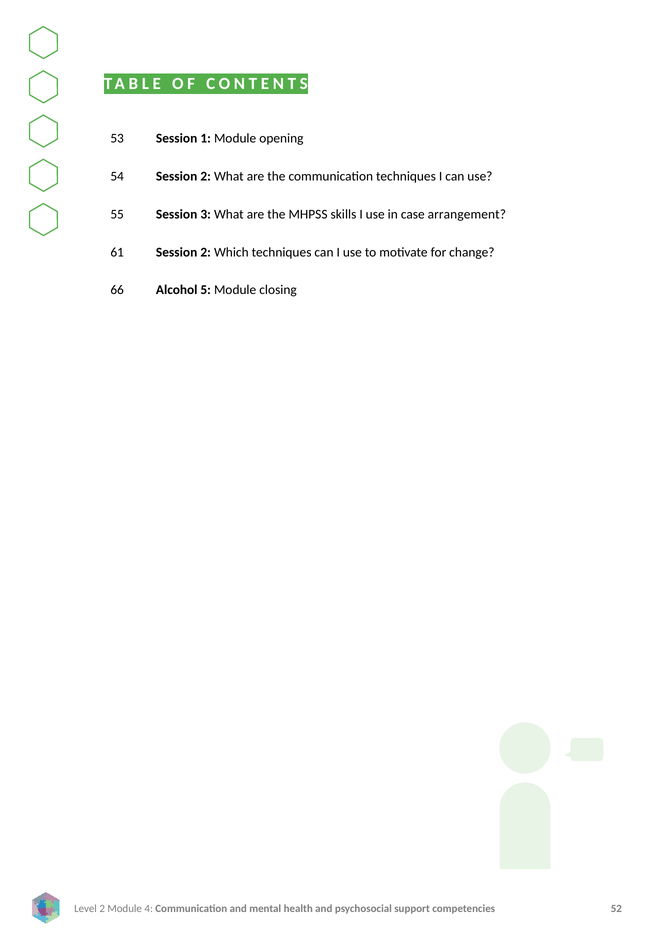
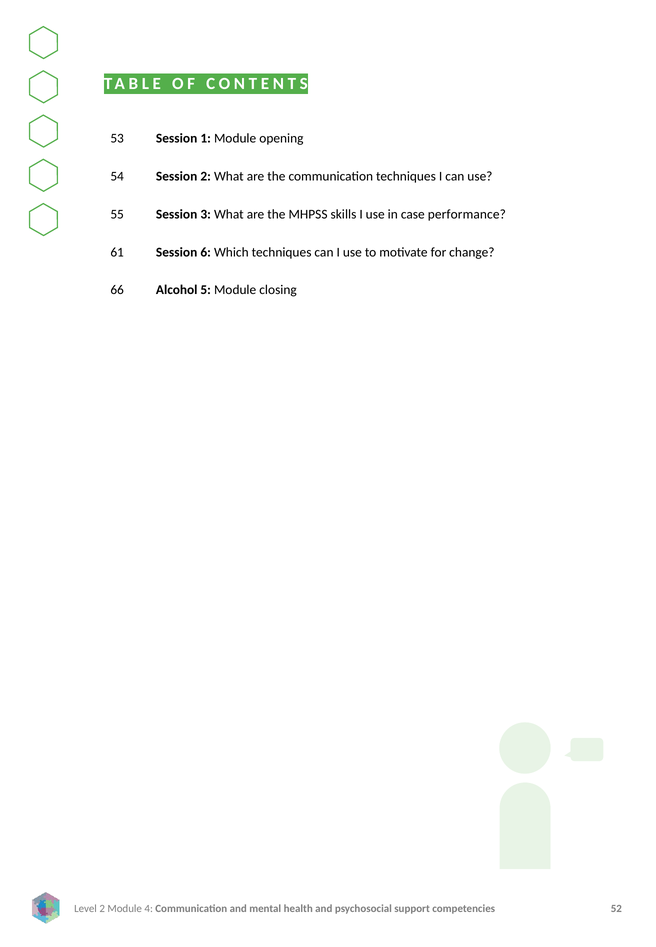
arrangement: arrangement -> performance (467, 214)
2: 2 -> 6 (206, 252)
